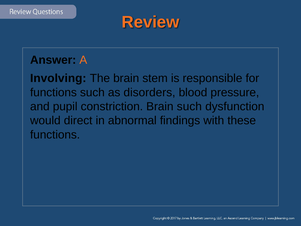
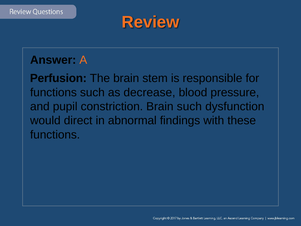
Involving: Involving -> Perfusion (58, 78)
disorders: disorders -> decrease (149, 92)
